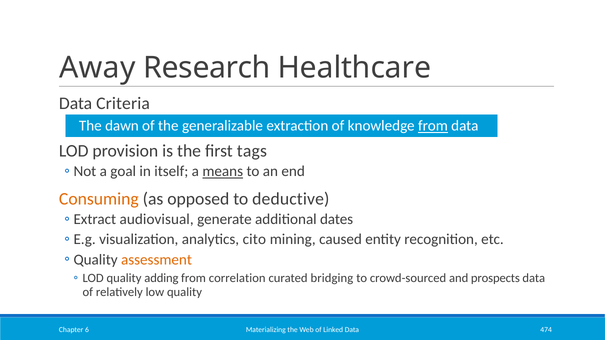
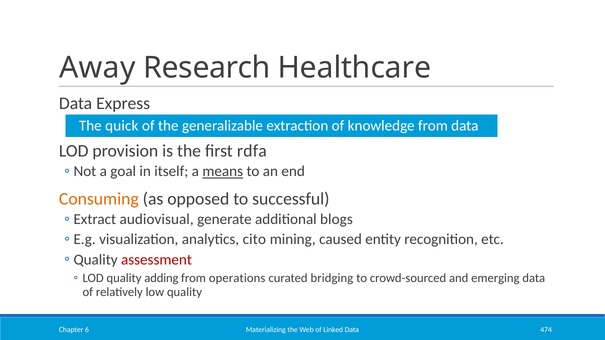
Criteria: Criteria -> Express (123, 103)
dawn: dawn -> quick (122, 126)
from underline: present -> none (433, 126)
tags: tags -> rdfa (252, 151)
deductive: deductive -> successful (291, 199)
dates: dates -> blogs (336, 220)
assessment colour: orange -> red (157, 260)
correlation: correlation -> operations (237, 279)
prospects: prospects -> emerging (495, 279)
